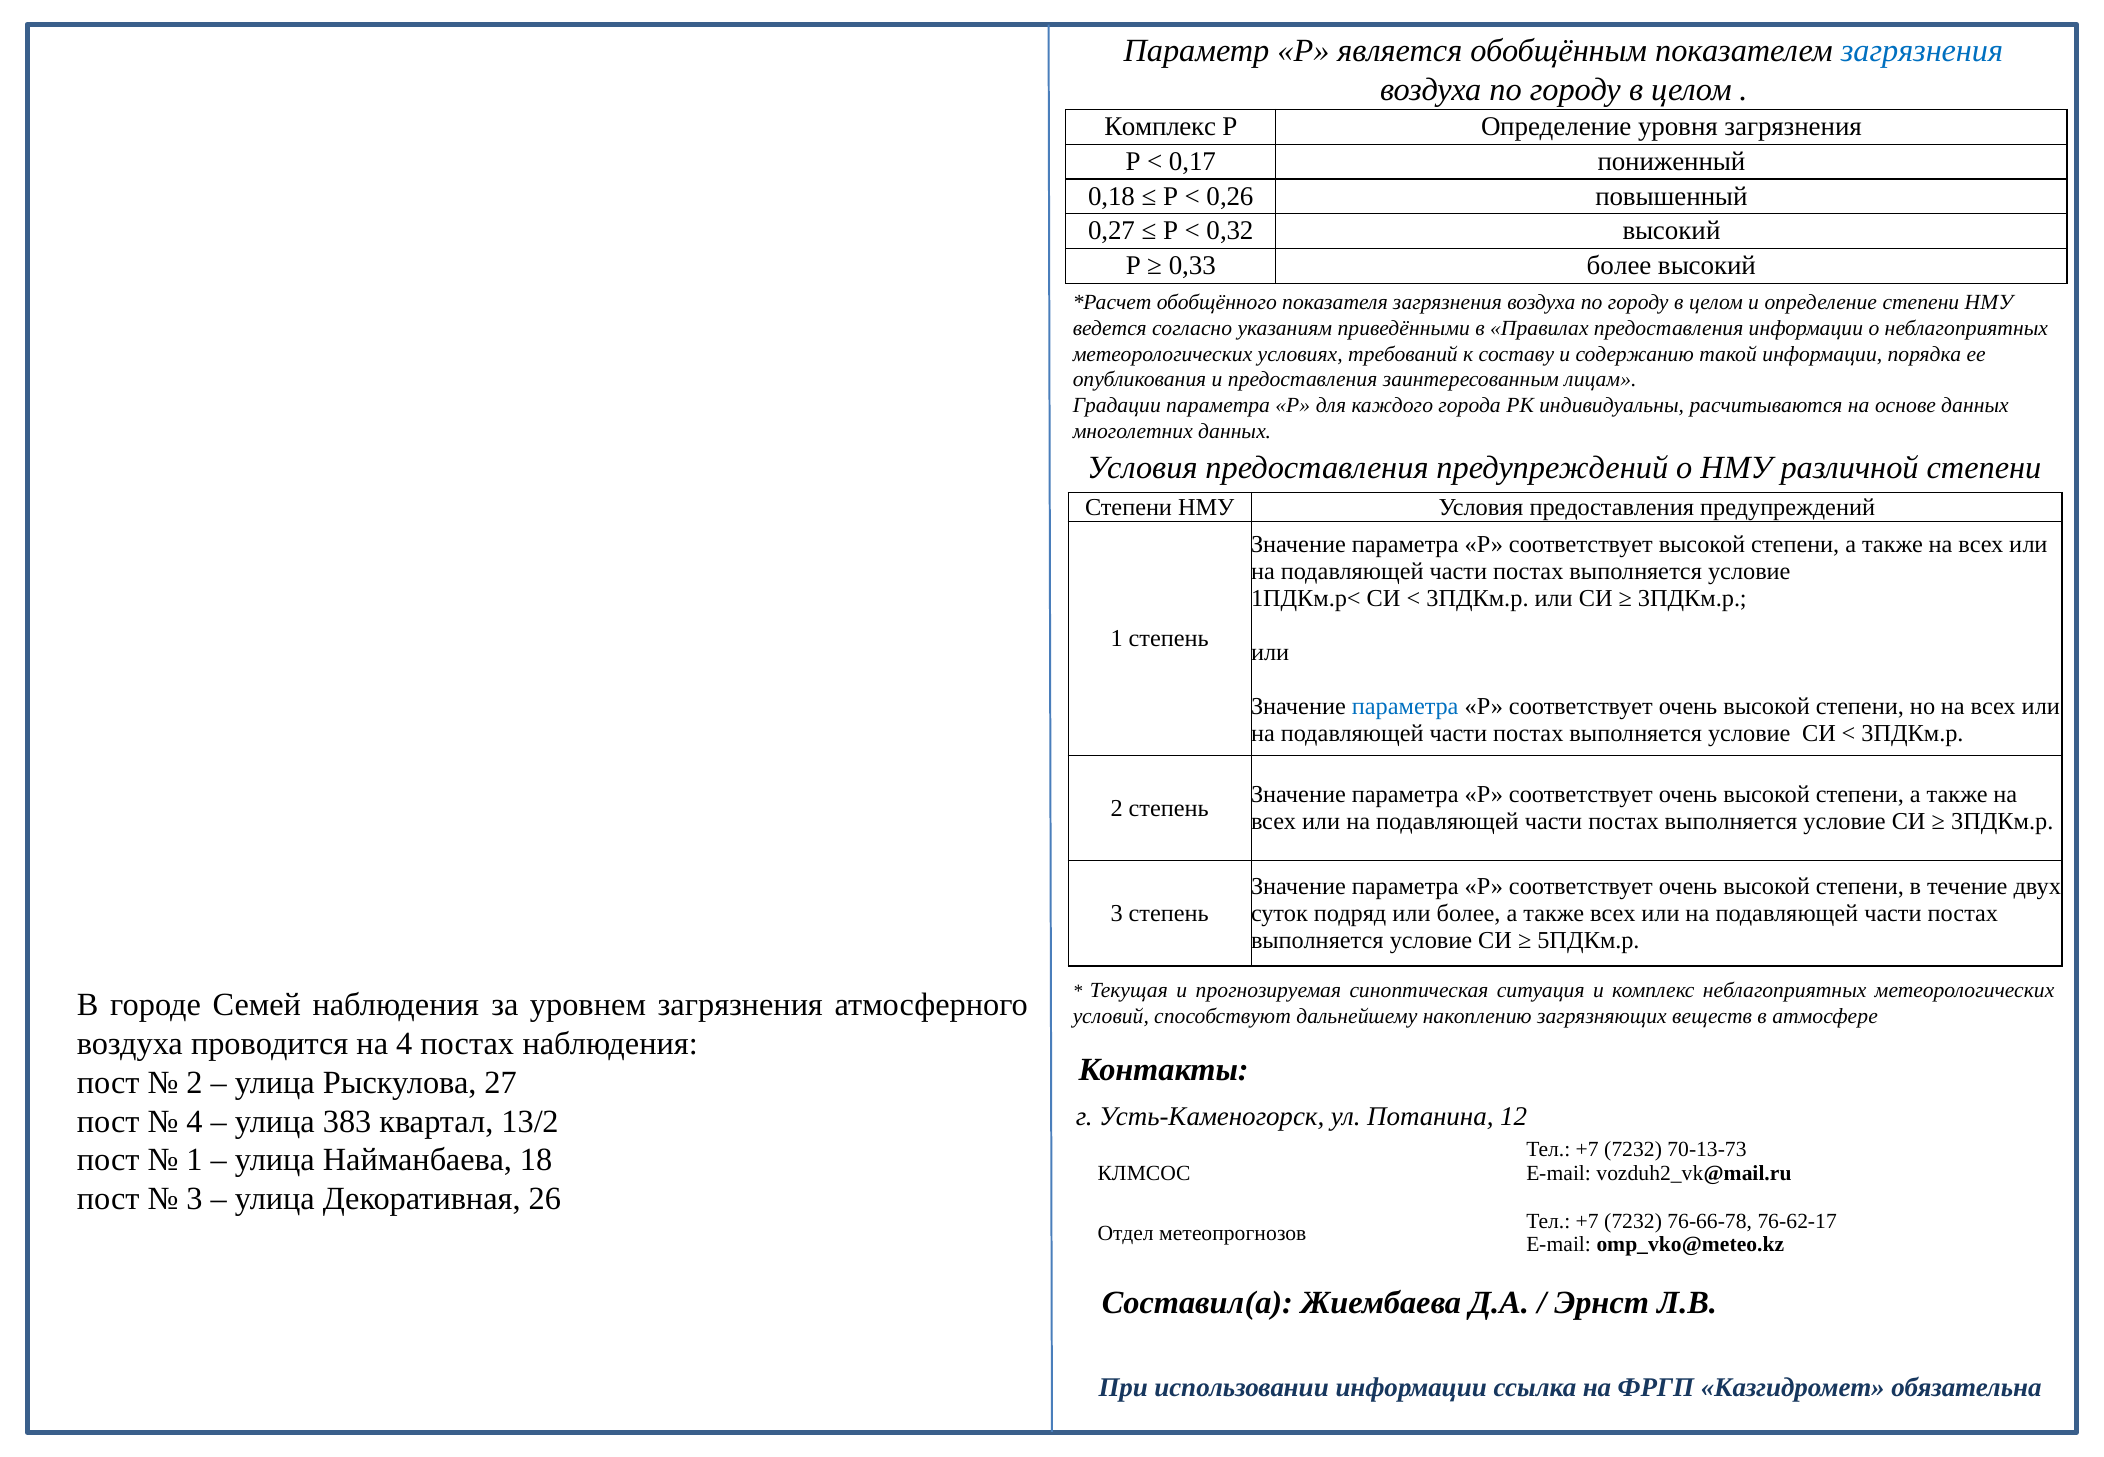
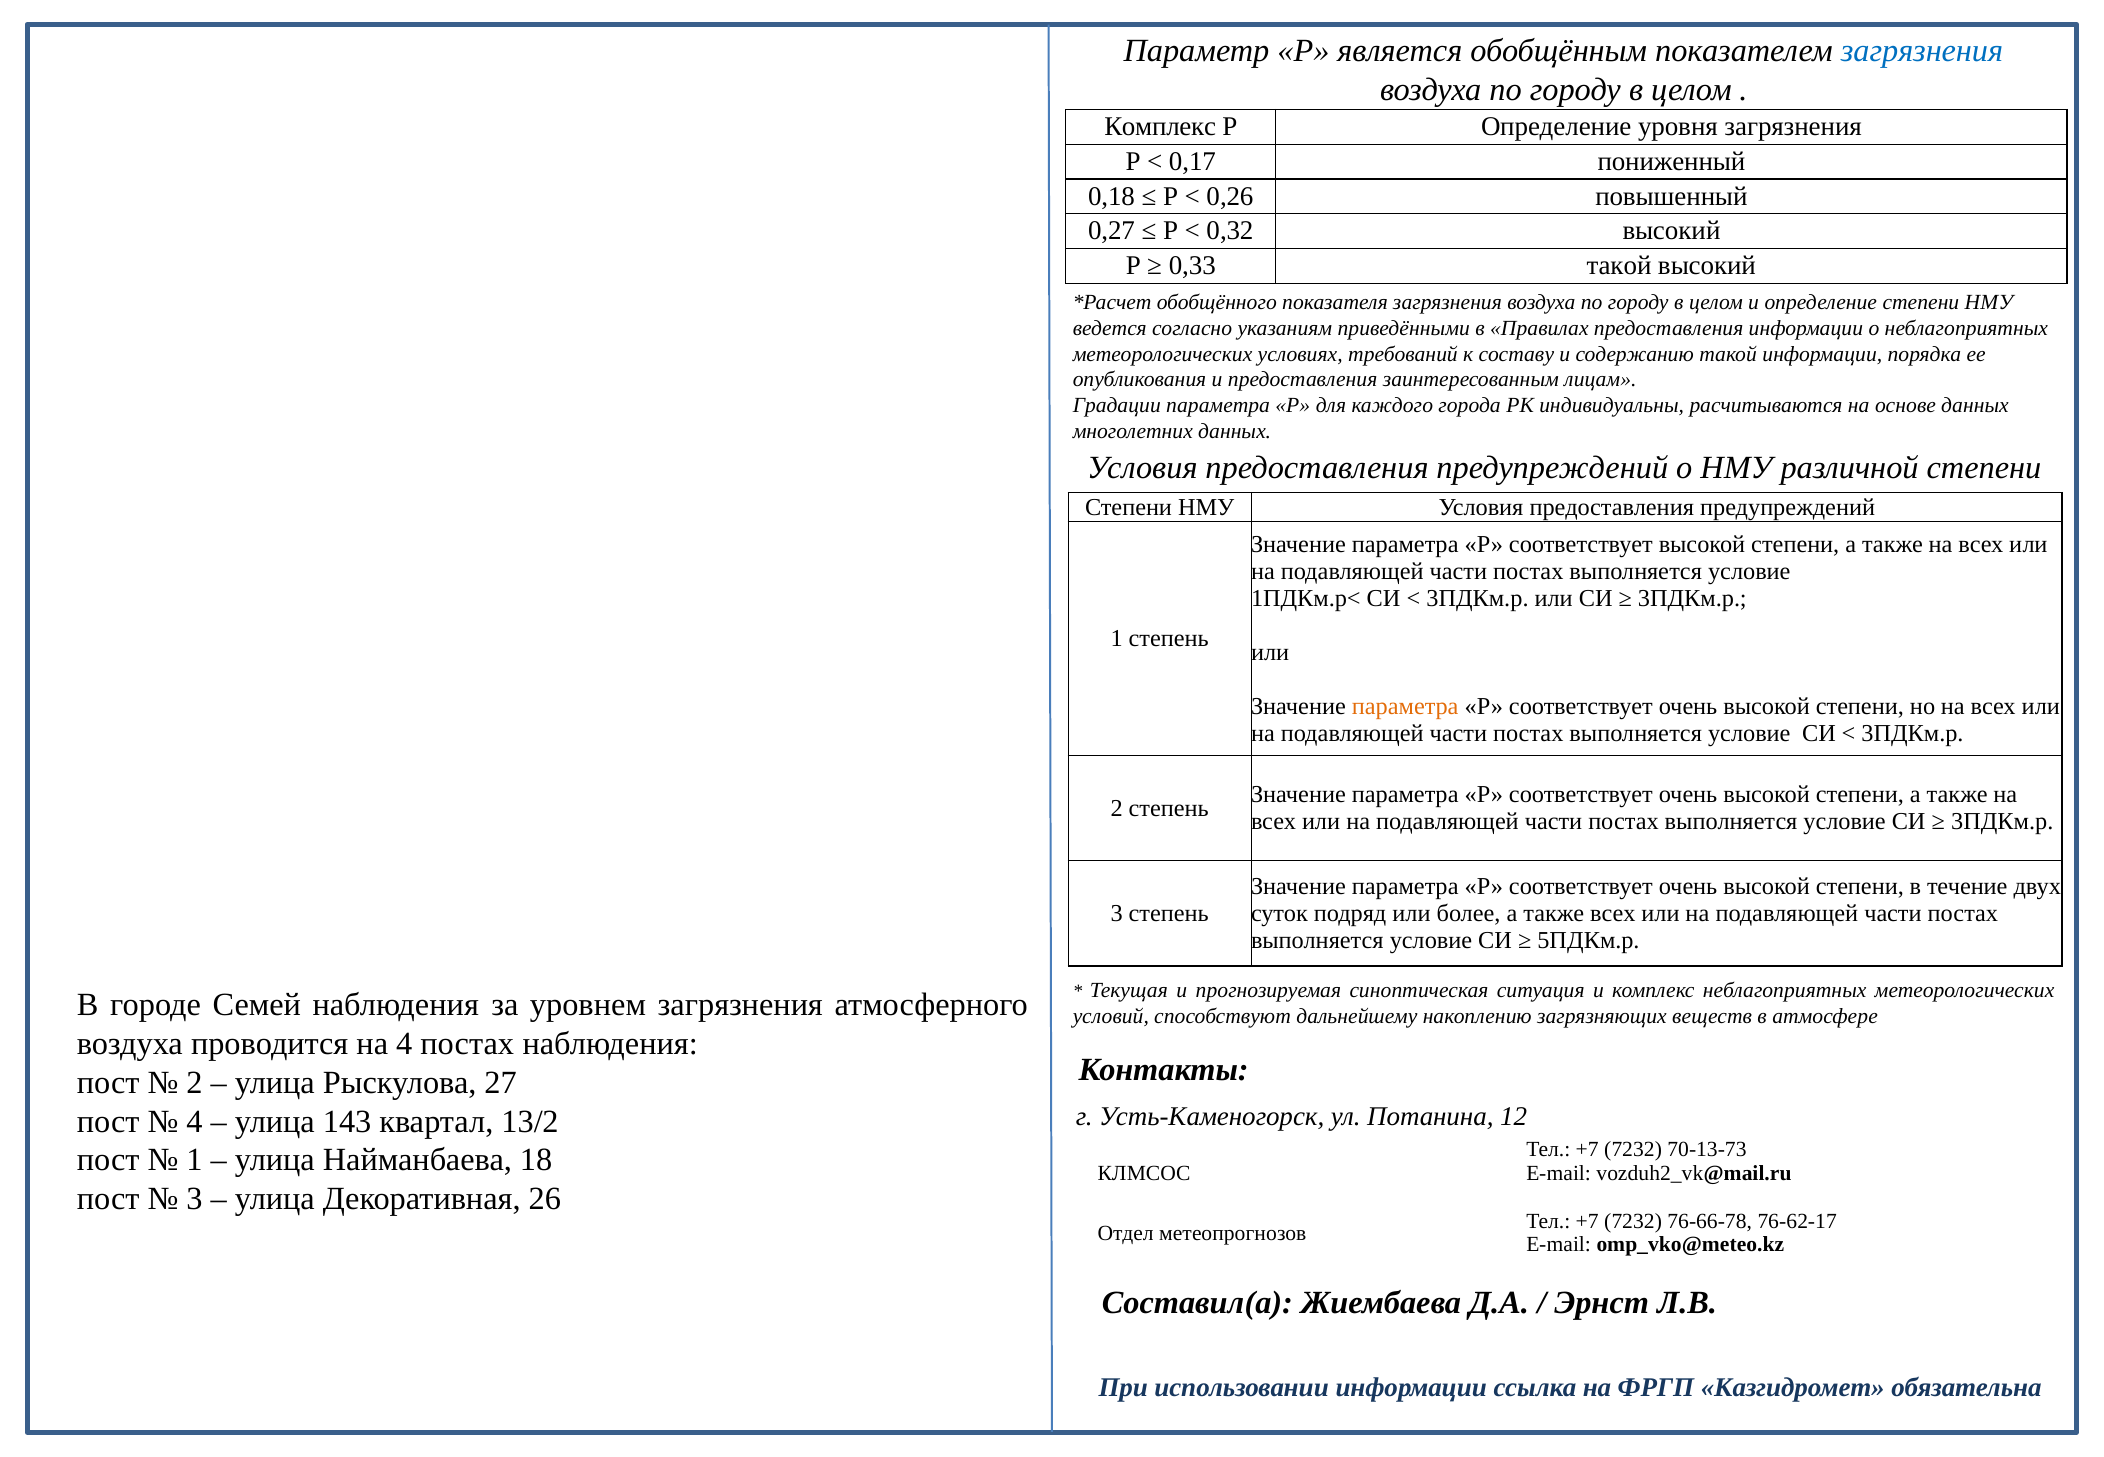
0,33 более: более -> такой (1619, 266)
параметра colour: blue -> orange (1405, 706)
383: 383 -> 143 (347, 1121)
